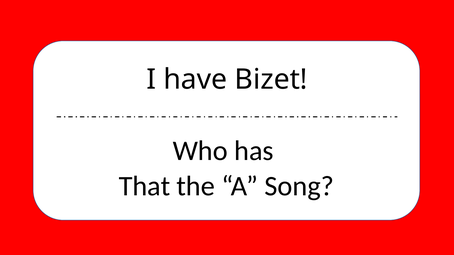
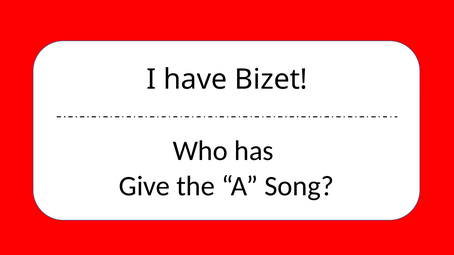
That: That -> Give (144, 186)
